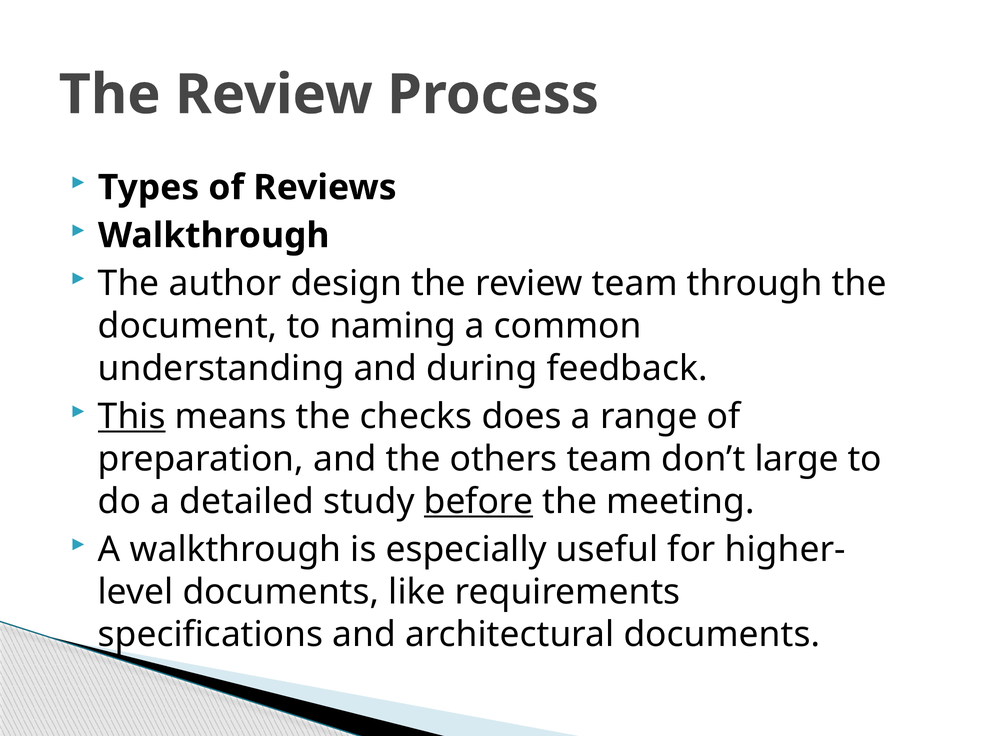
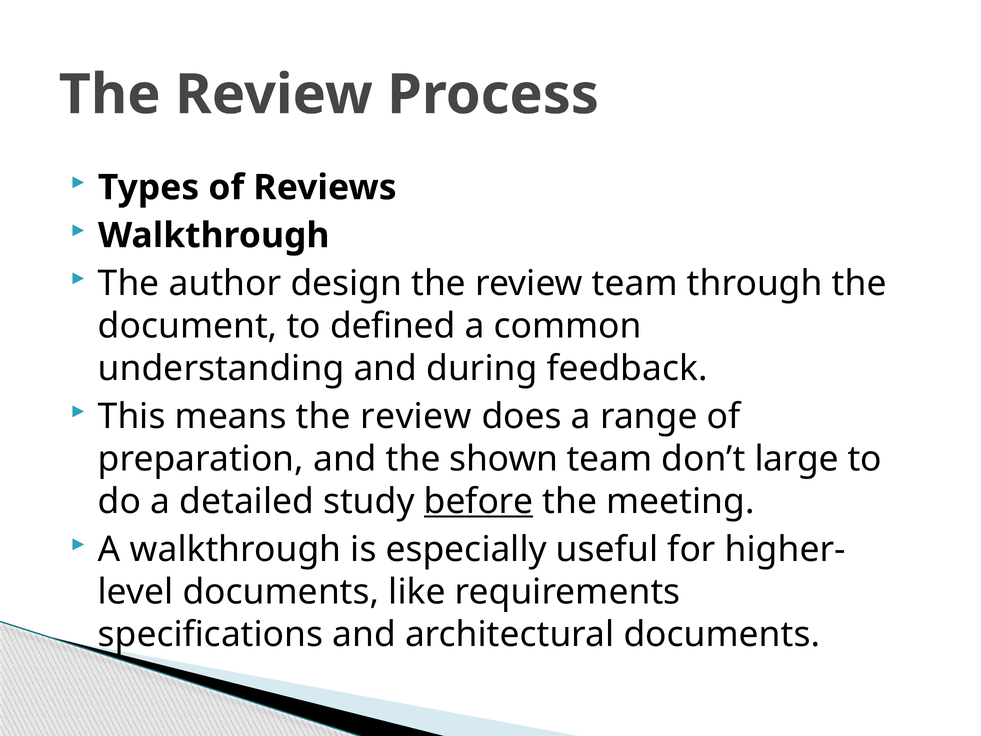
naming: naming -> defined (393, 326)
This underline: present -> none (132, 416)
means the checks: checks -> review (416, 416)
others: others -> shown (504, 459)
